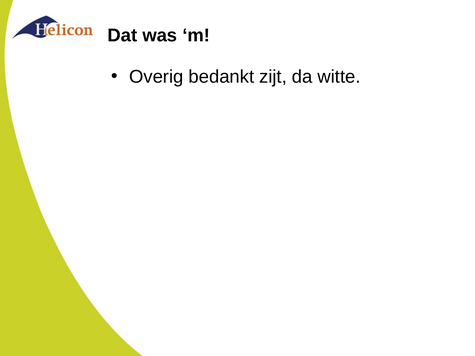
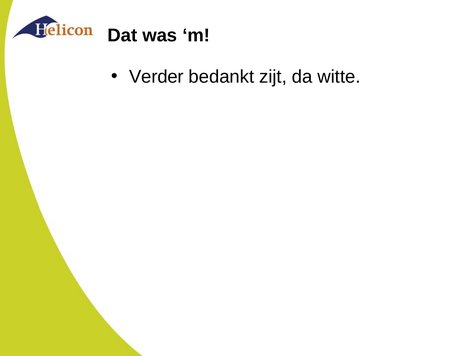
Overig: Overig -> Verder (156, 77)
